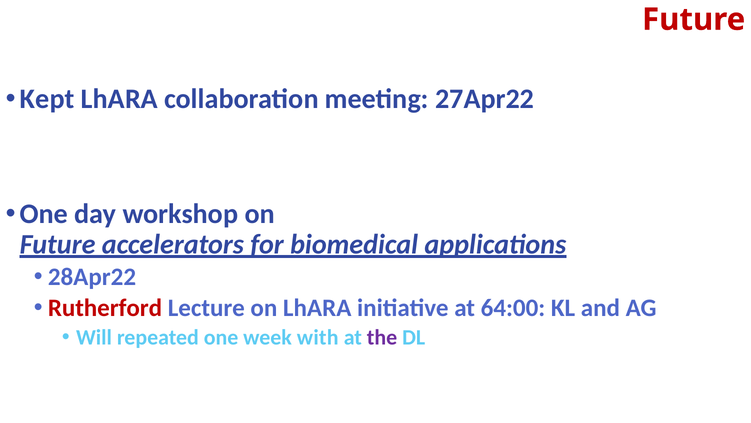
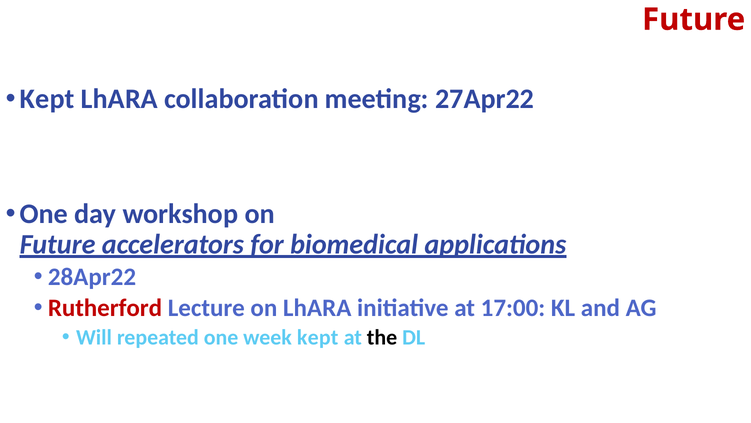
64:00: 64:00 -> 17:00 (513, 308)
week with: with -> kept (318, 337)
the colour: purple -> black (382, 337)
